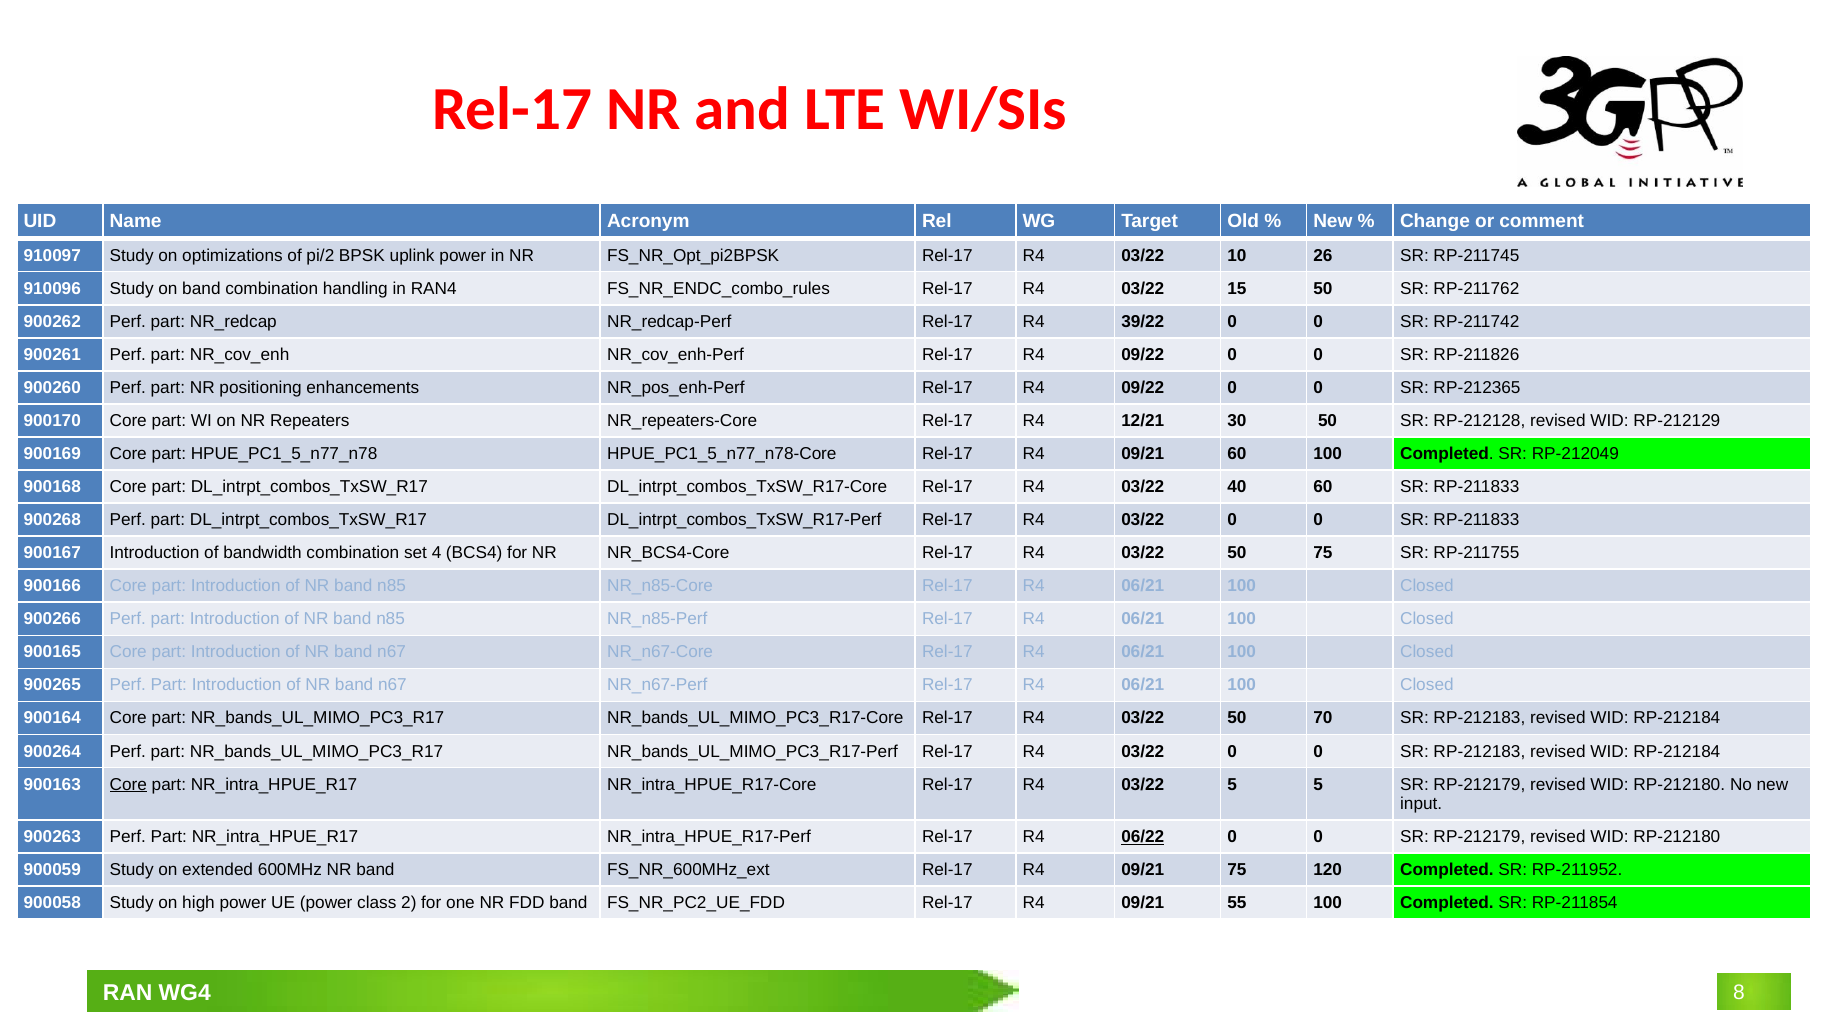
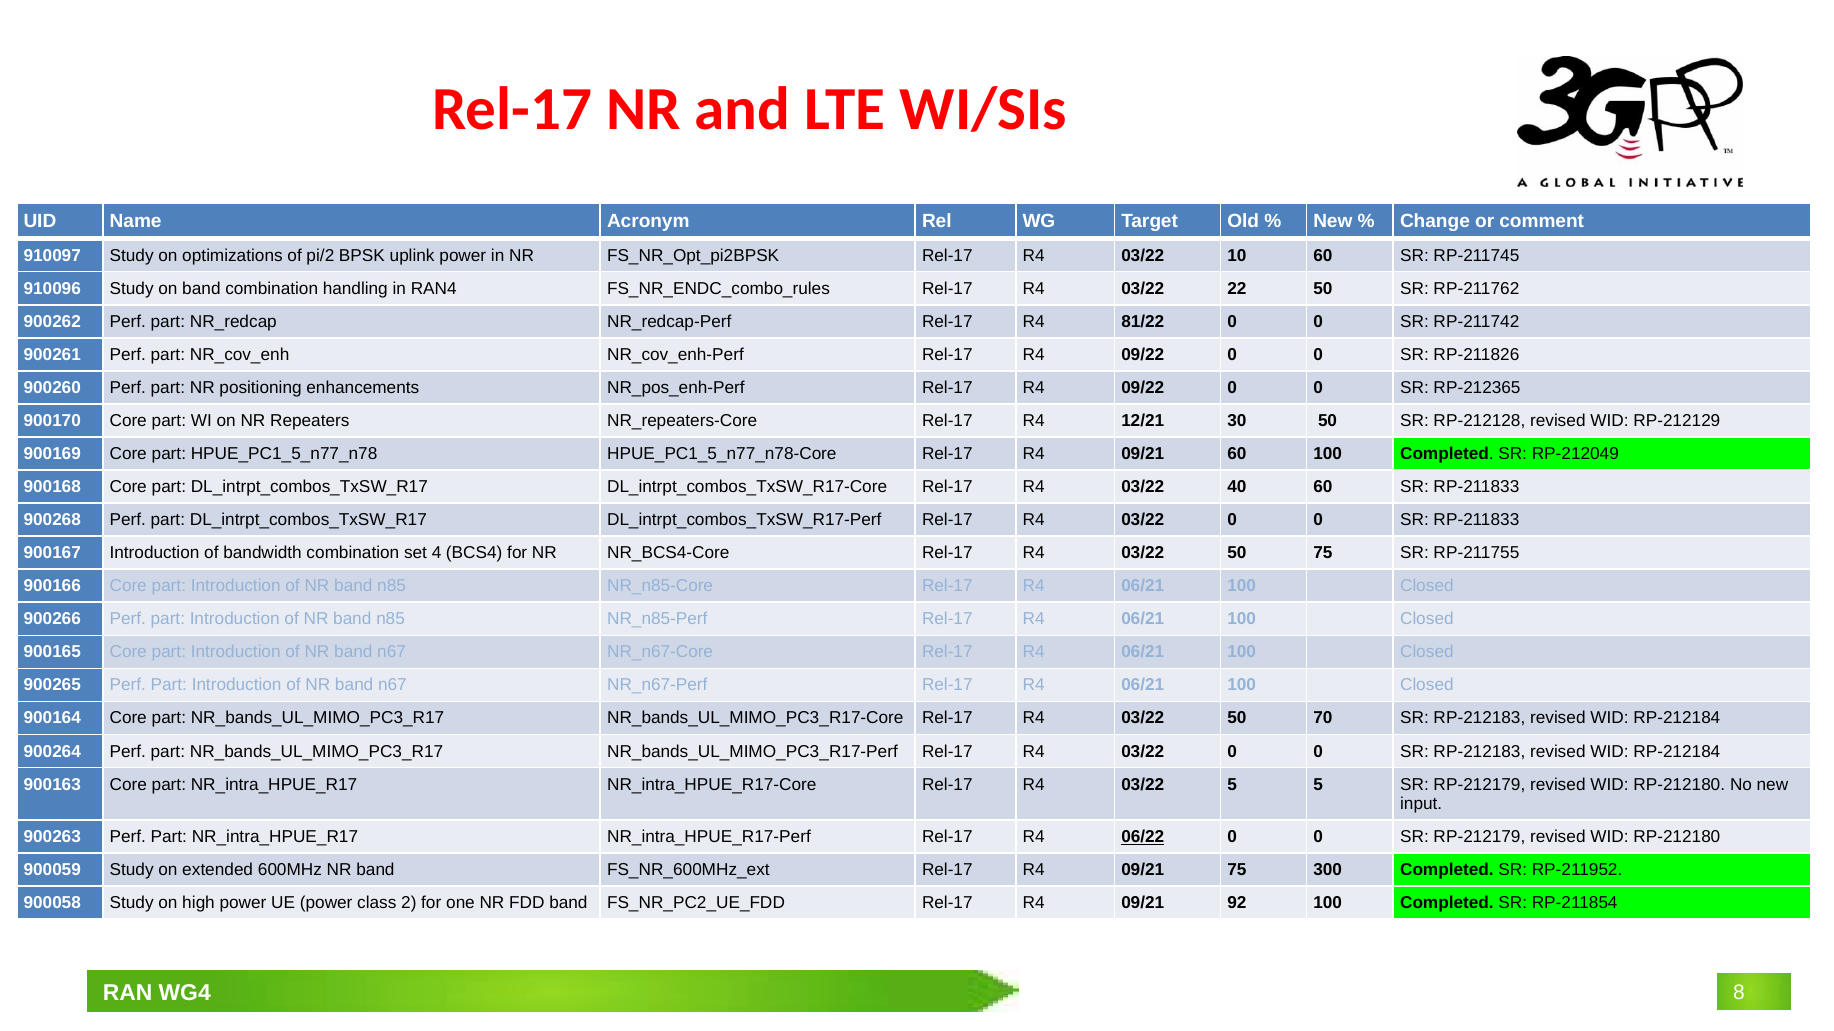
10 26: 26 -> 60 (1323, 255)
15: 15 -> 22 (1237, 289)
39/22: 39/22 -> 81/22 (1143, 322)
Core underline: present -> none (128, 785)
120: 120 -> 300 (1328, 870)
55: 55 -> 92 (1237, 903)
